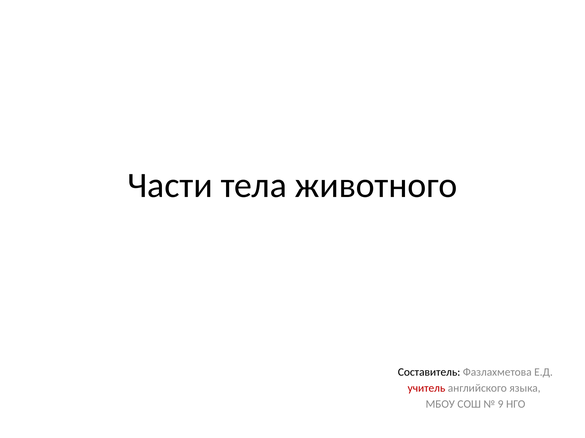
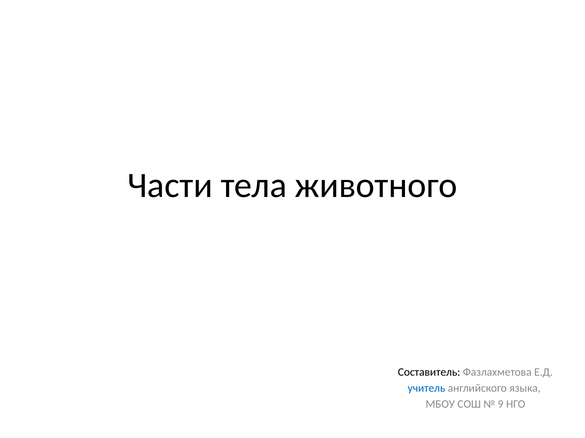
учитель colour: red -> blue (426, 389)
